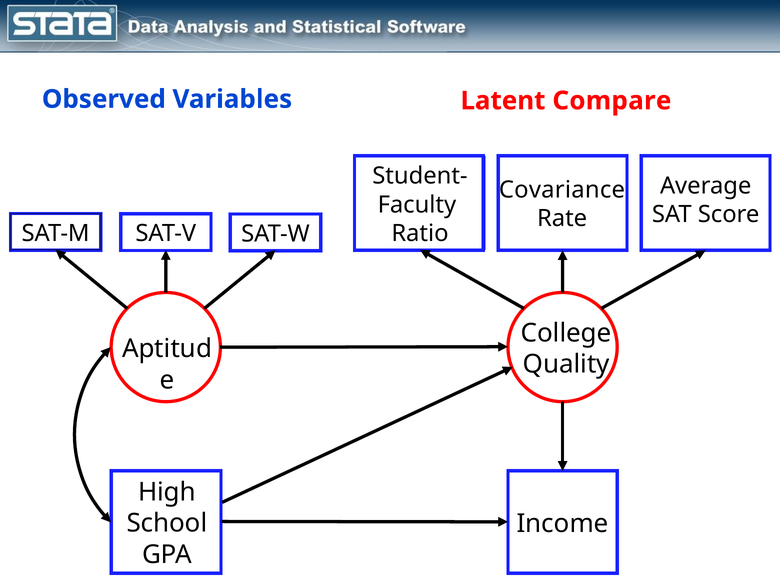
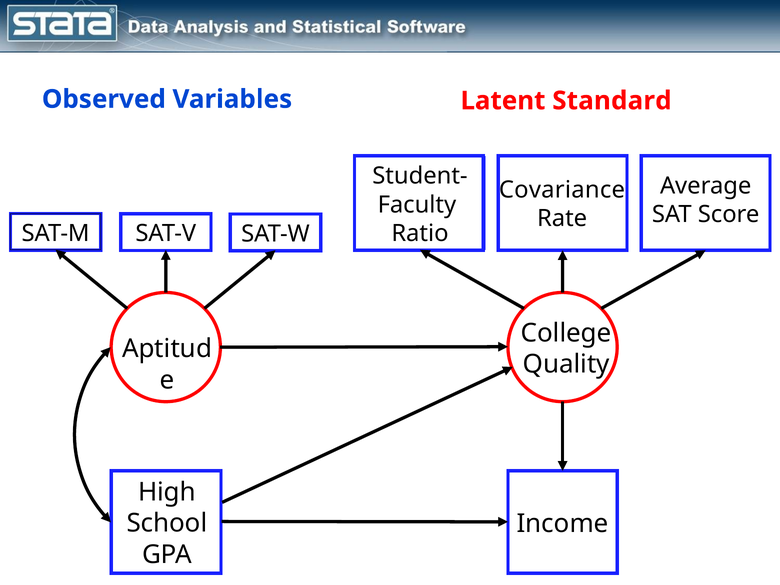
Compare: Compare -> Standard (612, 101)
